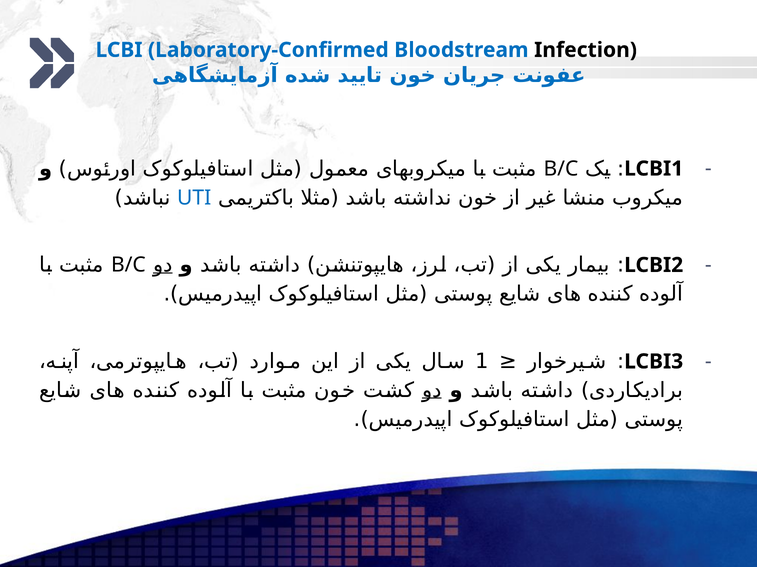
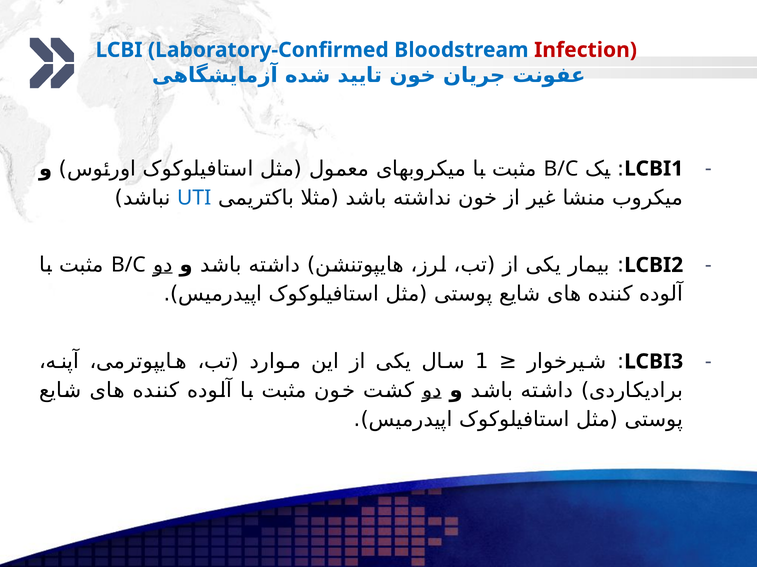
Infection colour: black -> red (586, 50)
